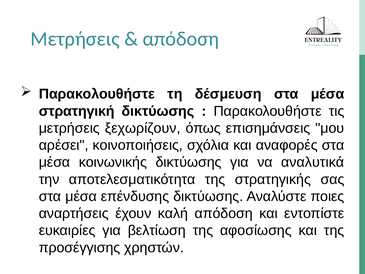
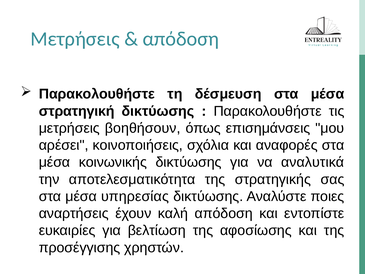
ξεχωρίζουν: ξεχωρίζουν -> βοηθήσουν (143, 128)
επένδυσης: επένδυσης -> υπηρεσίας (135, 196)
